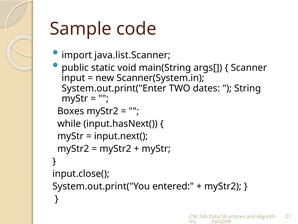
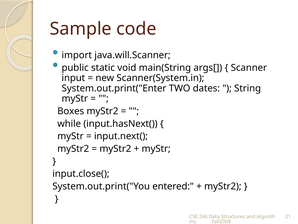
java.list.Scanner: java.list.Scanner -> java.will.Scanner (132, 55)
